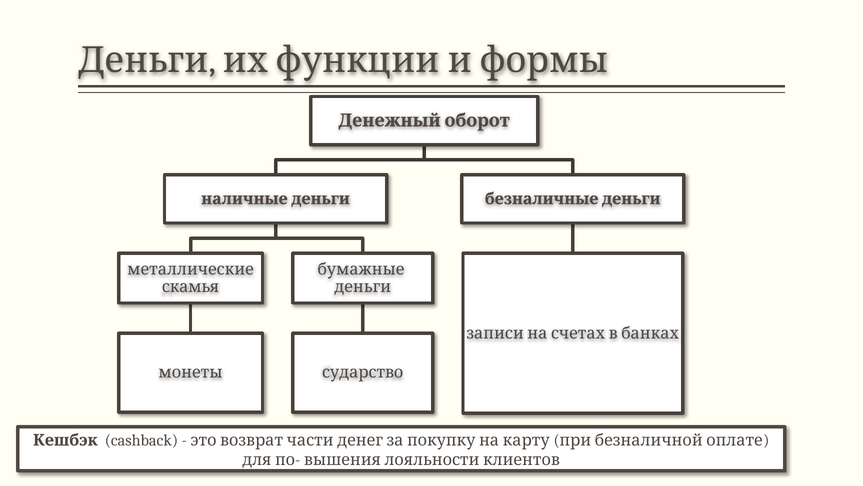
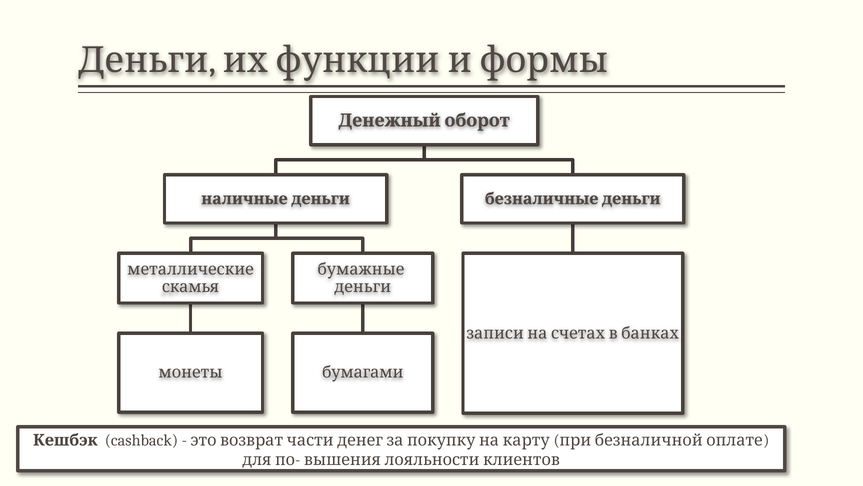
сударство: сударство -> бумагами (363, 372)
